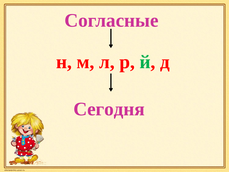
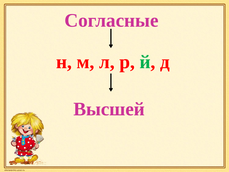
Сегодня: Сегодня -> Высшей (109, 109)
